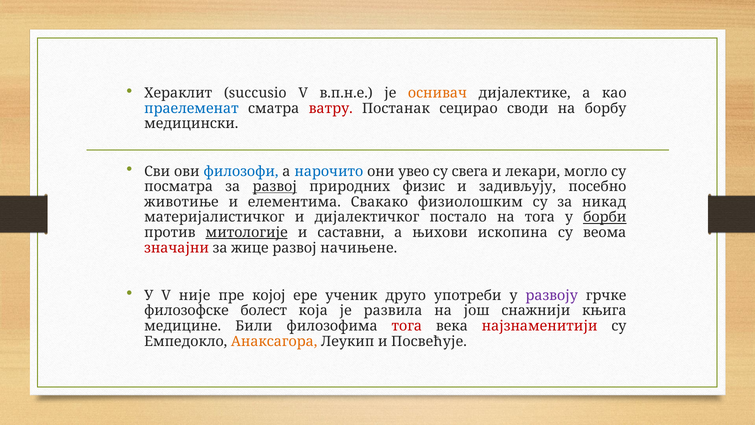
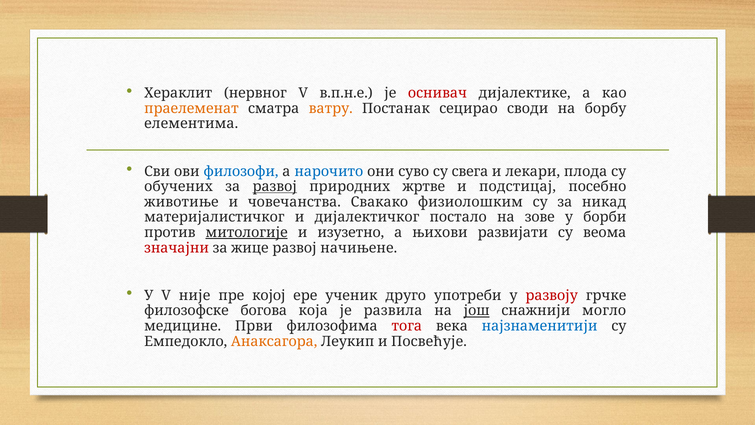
succusio: succusio -> нервног (255, 93)
оснивач colour: orange -> red (437, 93)
праелеменат colour: blue -> orange (191, 108)
ватру colour: red -> orange (331, 108)
медицински: медицински -> елементима (191, 124)
увео: увео -> суво (414, 171)
могло: могло -> плода (586, 171)
посматра: посматра -> обучених (179, 187)
физис: физис -> жртве (424, 187)
задивљују: задивљују -> подстицај (517, 187)
елементима: елементима -> човечанства (294, 202)
на тога: тога -> зове (540, 217)
борби underline: present -> none (605, 217)
саставни: саставни -> изузетно (351, 232)
ископина: ископина -> развијати (513, 232)
развоју colour: purple -> red (552, 295)
болест: болест -> богова (264, 311)
још underline: none -> present (477, 311)
књига: књига -> могло (604, 311)
Били: Били -> Први (254, 326)
најзнаменитији colour: red -> blue (540, 326)
